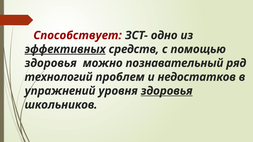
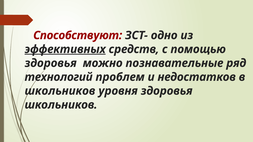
Способствует: Способствует -> Способствуют (78, 35)
познавательный: познавательный -> познавательные (174, 63)
упражнений: упражнений -> школьников (60, 91)
здоровья underline: present -> none (167, 91)
